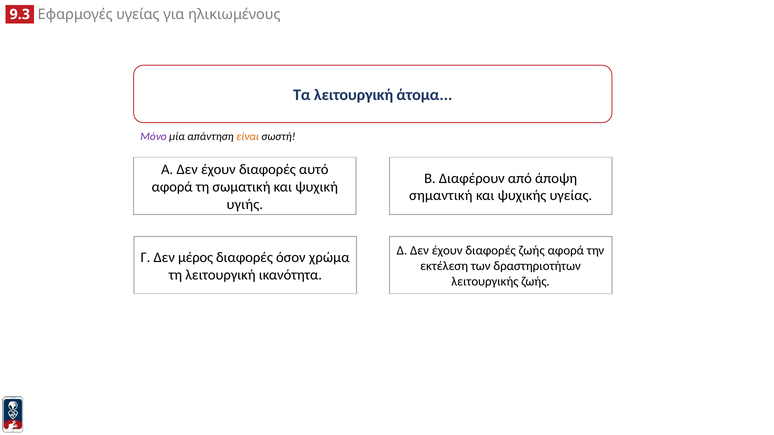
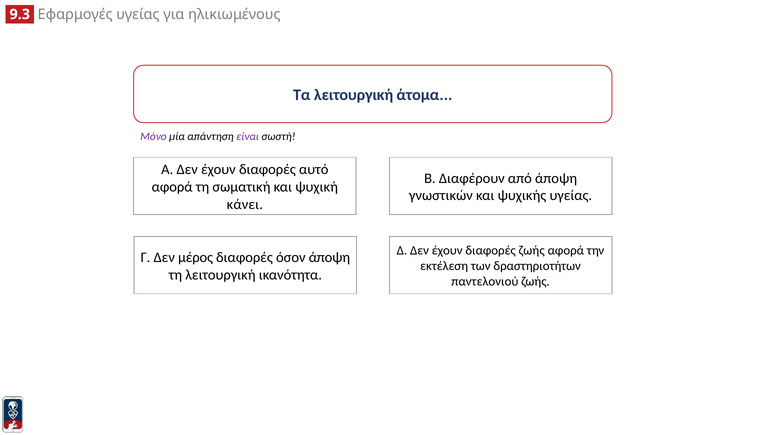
είναι colour: orange -> purple (248, 137)
σημαντική: σημαντική -> γνωστικών (441, 196)
υγιής: υγιής -> κάνει (245, 205)
όσον χρώμα: χρώμα -> άποψη (329, 258)
λειτουργικής: λειτουργικής -> παντελονιού (485, 282)
